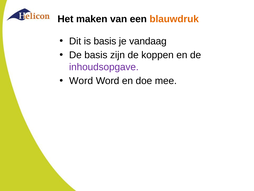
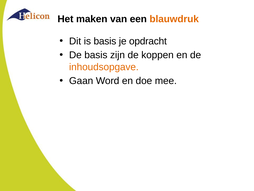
vandaag: vandaag -> opdracht (148, 41)
inhoudsopgave colour: purple -> orange (104, 67)
Word: Word -> Gaan (81, 81)
